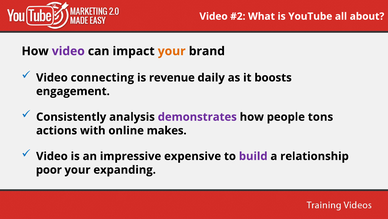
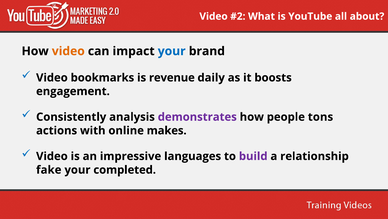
video colour: purple -> orange (68, 51)
your colour: orange -> blue (172, 51)
connecting: connecting -> bookmarks (102, 77)
expensive: expensive -> languages (193, 156)
poor: poor -> fake (49, 169)
expanding: expanding -> completed (125, 169)
